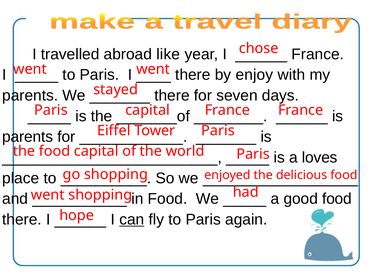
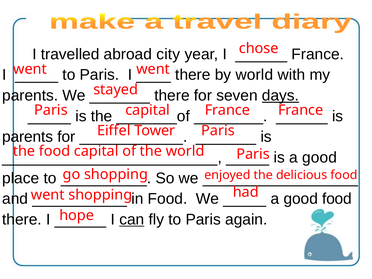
like: like -> city (168, 54)
by enjoy: enjoy -> world (254, 75)
days underline: none -> present (280, 96)
is a loves: loves -> good (320, 157)
